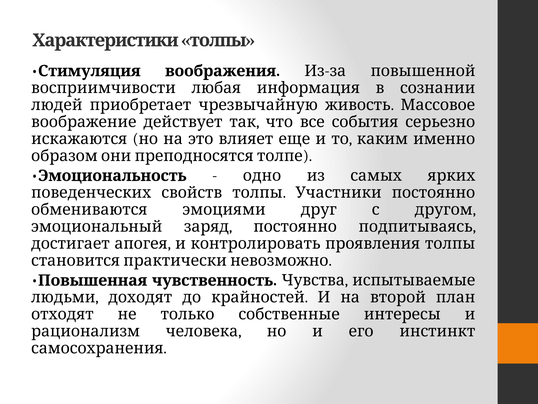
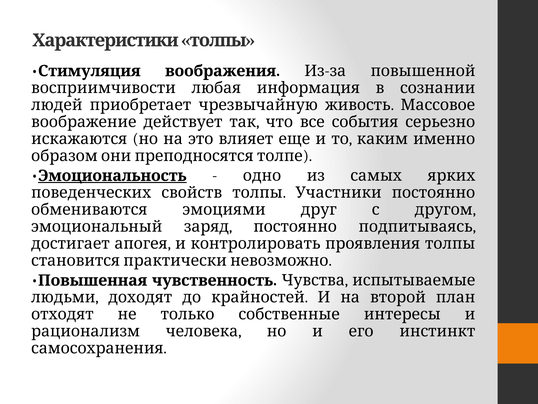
Эмоциональность underline: none -> present (112, 176)
